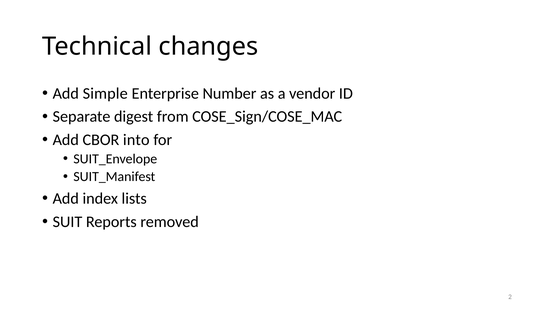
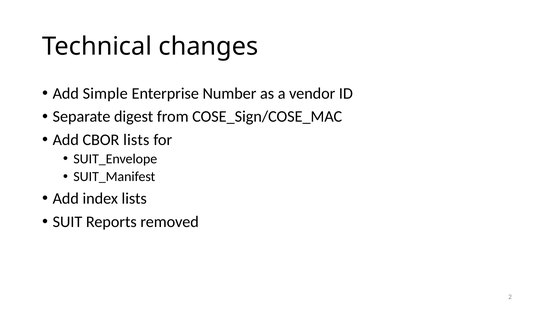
CBOR into: into -> lists (136, 140)
